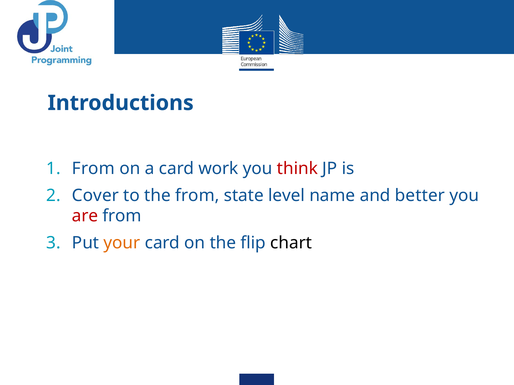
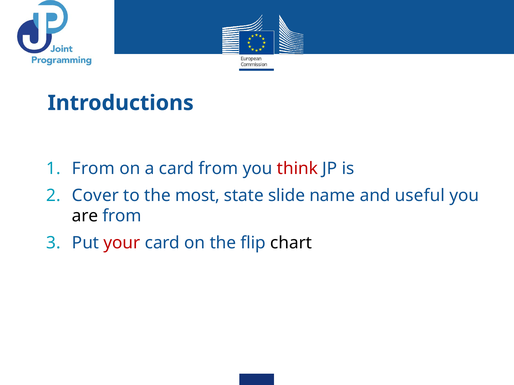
card work: work -> from (218, 169)
the from: from -> most (197, 196)
level: level -> slide (287, 196)
better: better -> useful (420, 196)
are colour: red -> black (85, 216)
your colour: orange -> red (122, 243)
